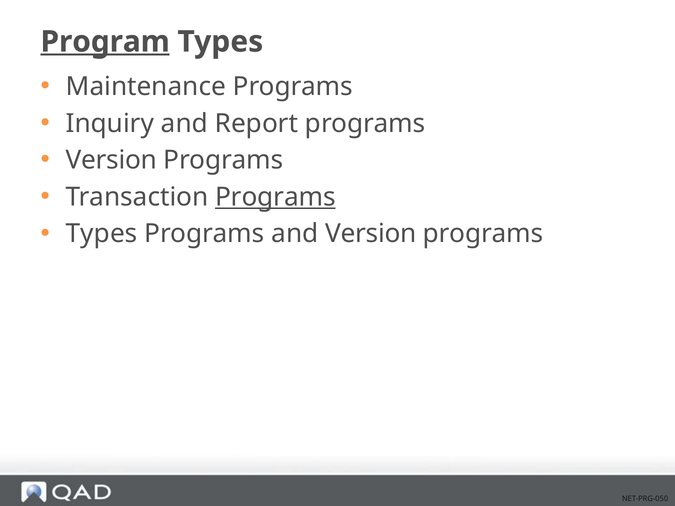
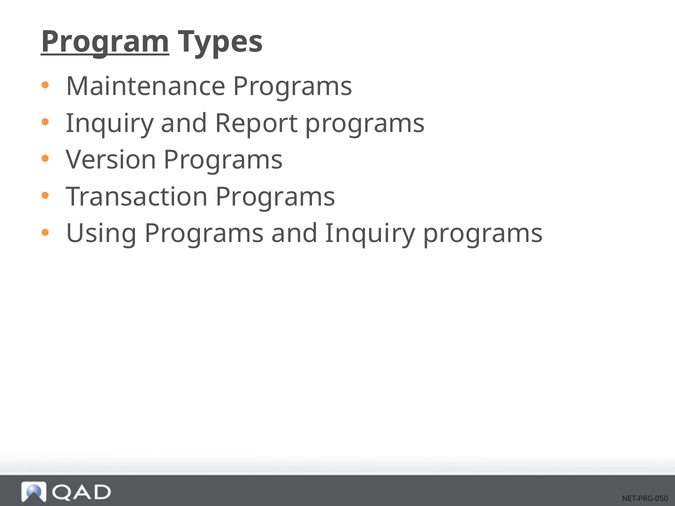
Programs underline: present -> none (275, 197)
Types: Types -> Using (102, 234)
and Version: Version -> Inquiry (370, 234)
